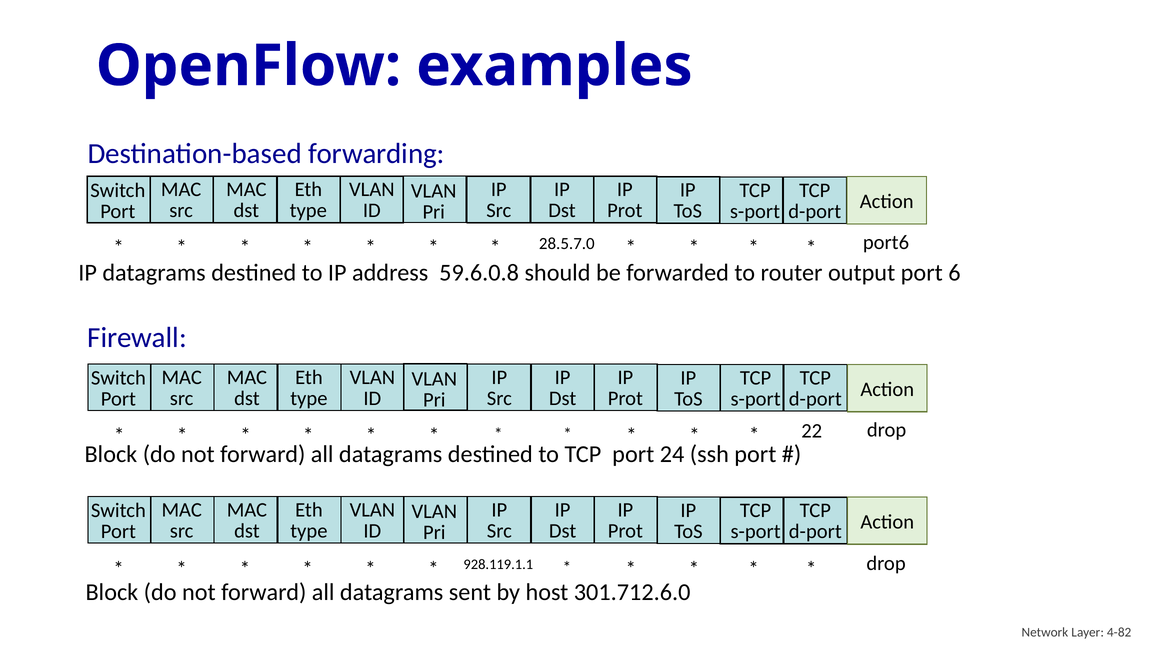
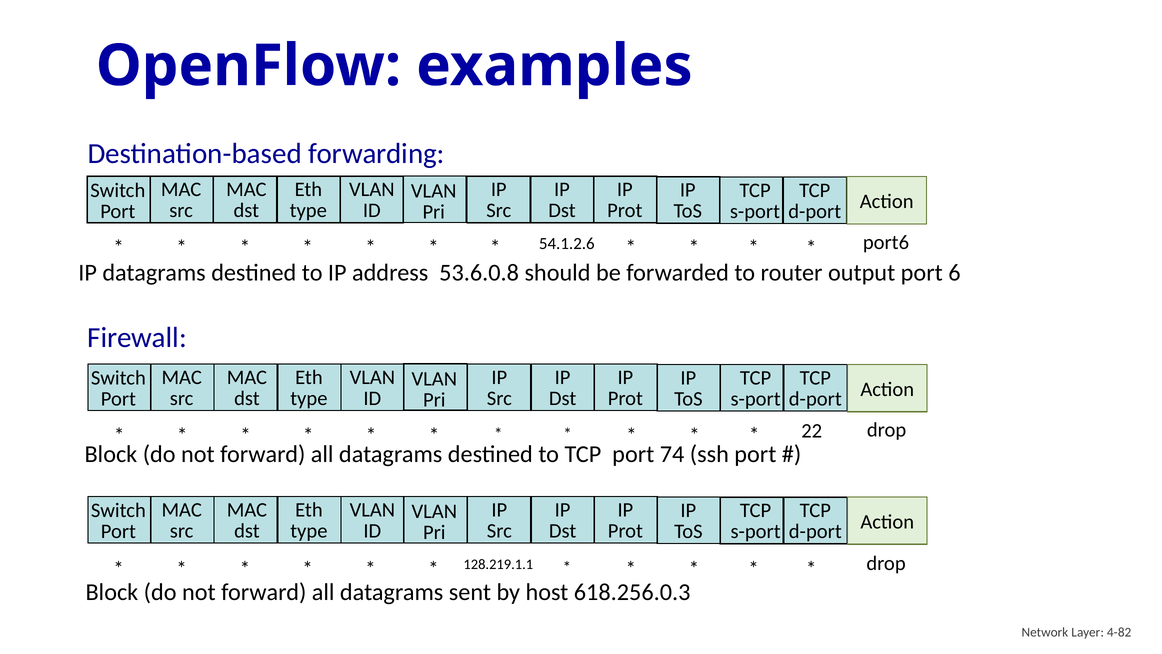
28.5.7.0: 28.5.7.0 -> 54.1.2.6 (567, 244)
59.6.0.8: 59.6.0.8 -> 53.6.0.8 (479, 273)
24: 24 -> 74 (672, 454)
928.119.1.1: 928.119.1.1 -> 128.219.1.1 (498, 564)
301.712.6.0: 301.712.6.0 -> 618.256.0.3 (632, 592)
